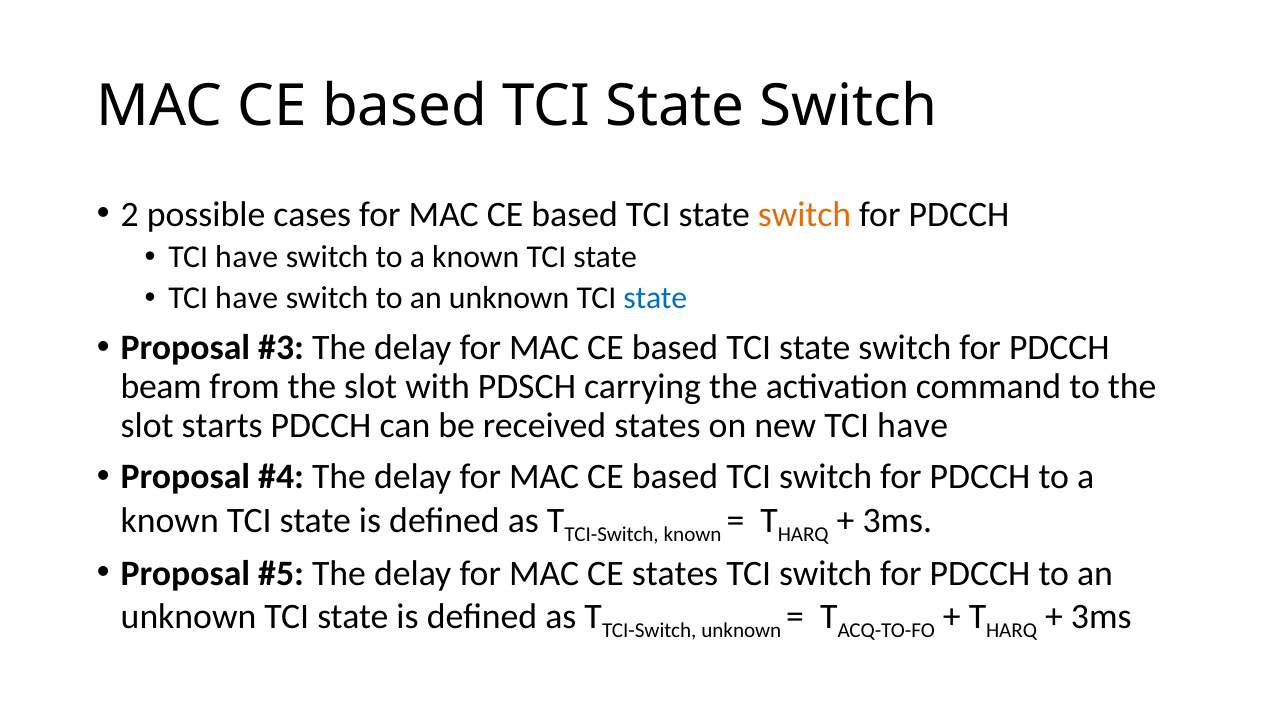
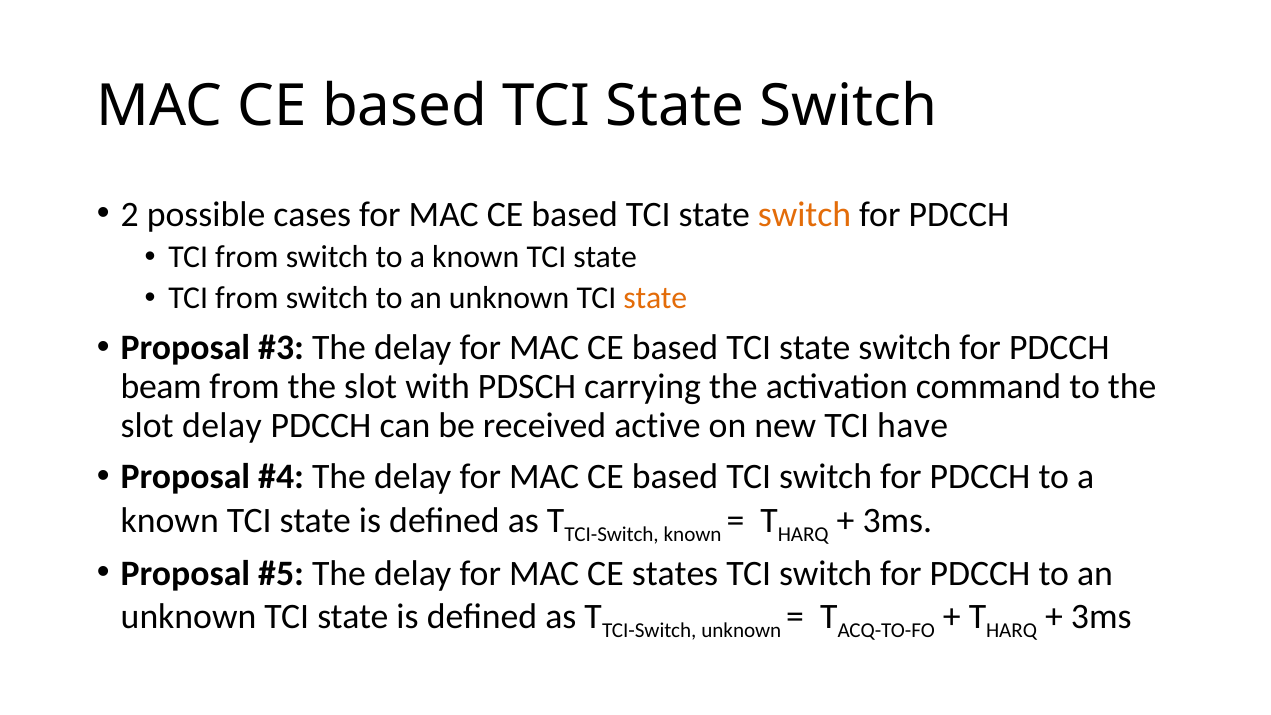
have: have -> from (247, 257)
have: have -> from (247, 298)
state colour: blue -> orange (655, 298)
slot starts: starts -> delay (222, 425)
received states: states -> active (657, 425)
